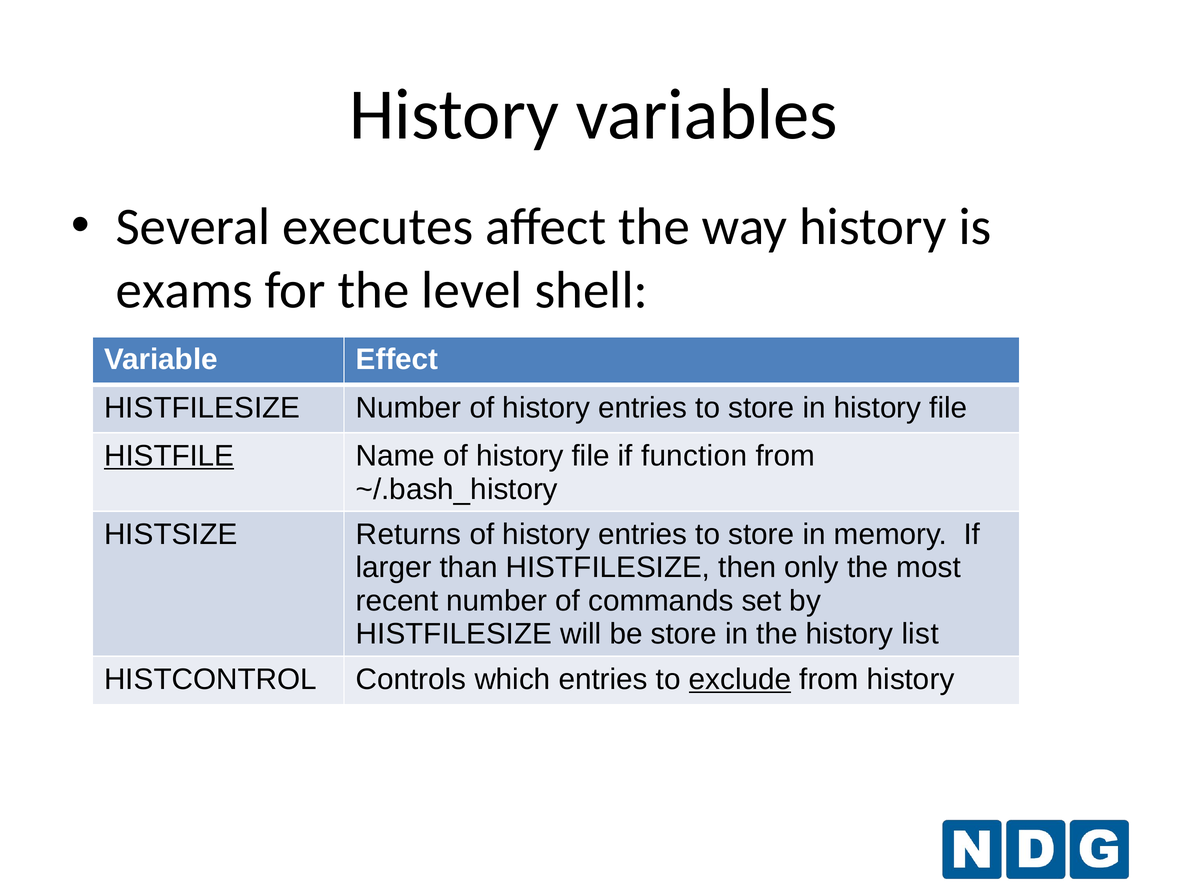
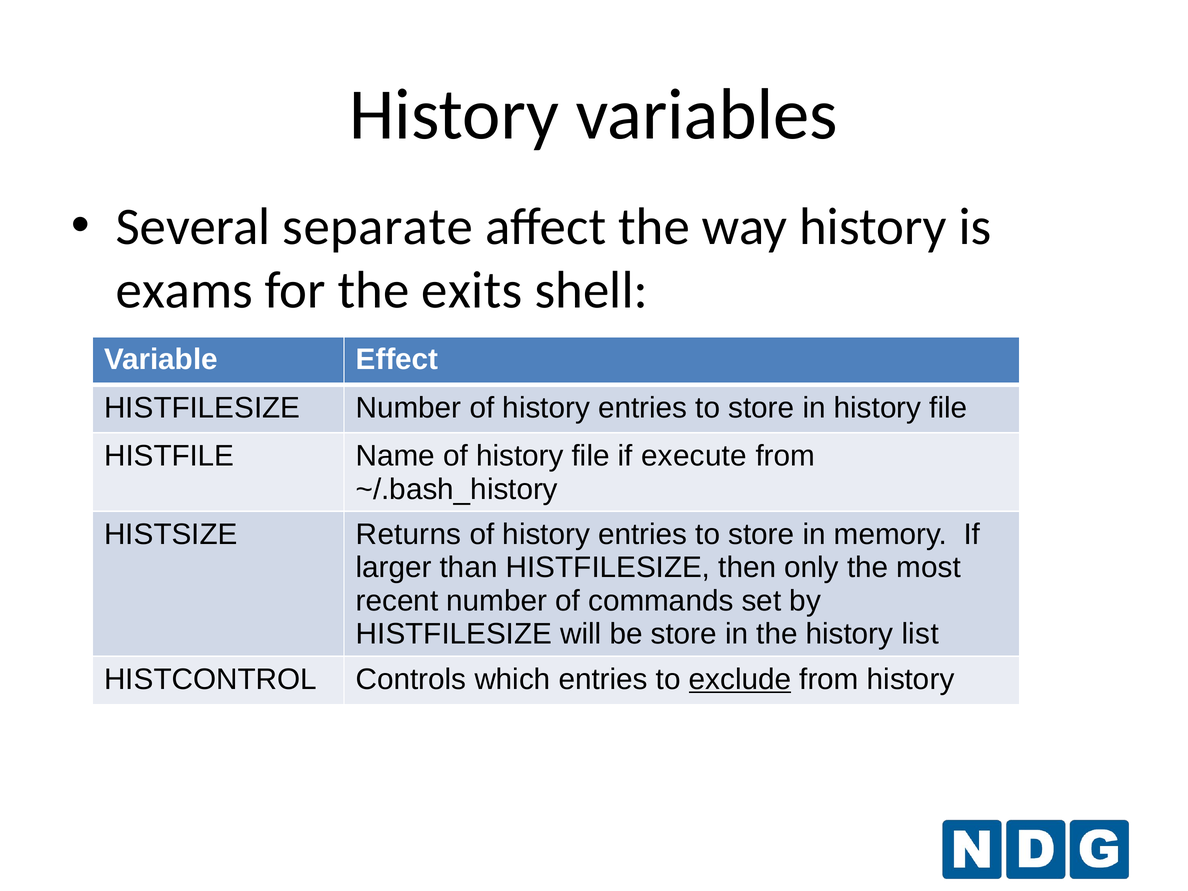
executes: executes -> separate (378, 227)
level: level -> exits (472, 290)
HISTFILE underline: present -> none (169, 456)
function: function -> execute (694, 456)
